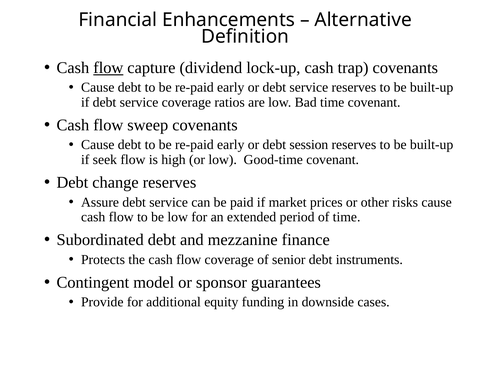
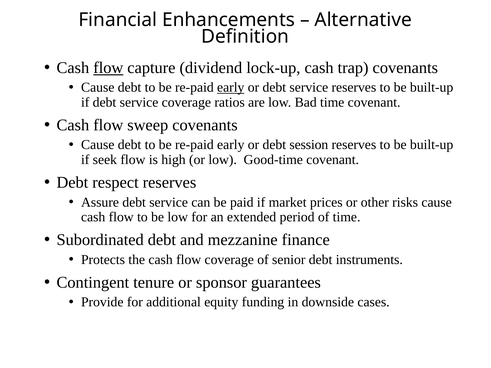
early underline: none -> present (231, 88)
change: change -> respect (115, 183)
model: model -> tenure (154, 283)
